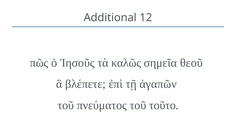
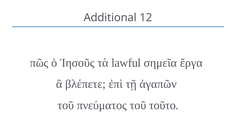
καλῶς: καλῶς -> lawful (126, 63)
θεοῦ: θεοῦ -> ἔργα (191, 63)
